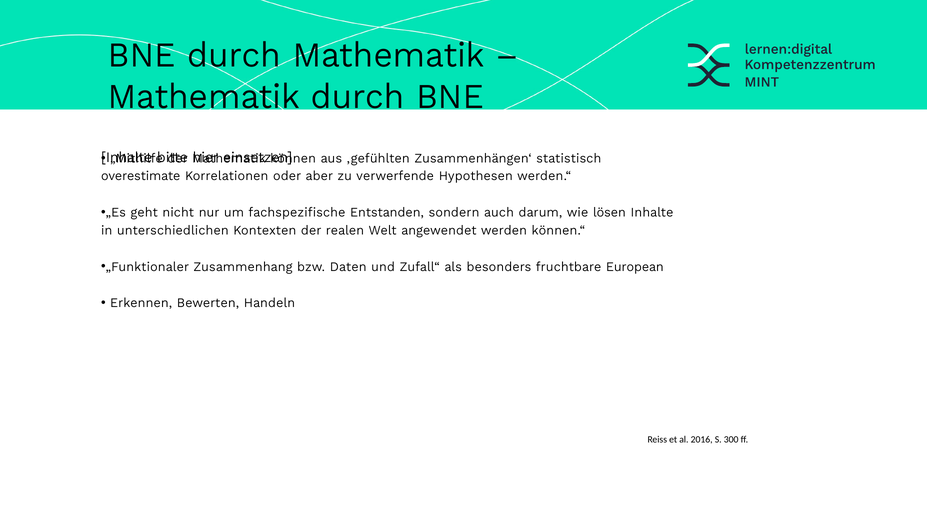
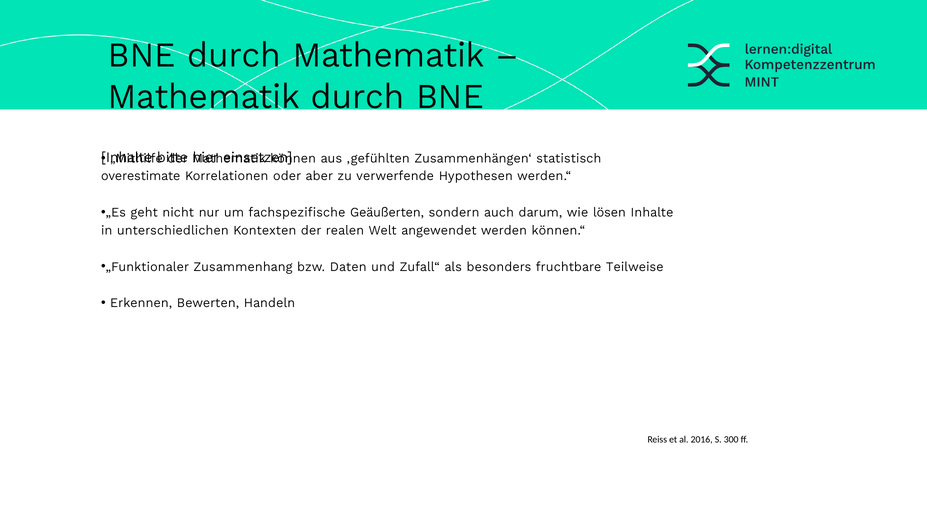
Entstanden: Entstanden -> Geäußerten (387, 213)
European: European -> Teilweise (635, 267)
